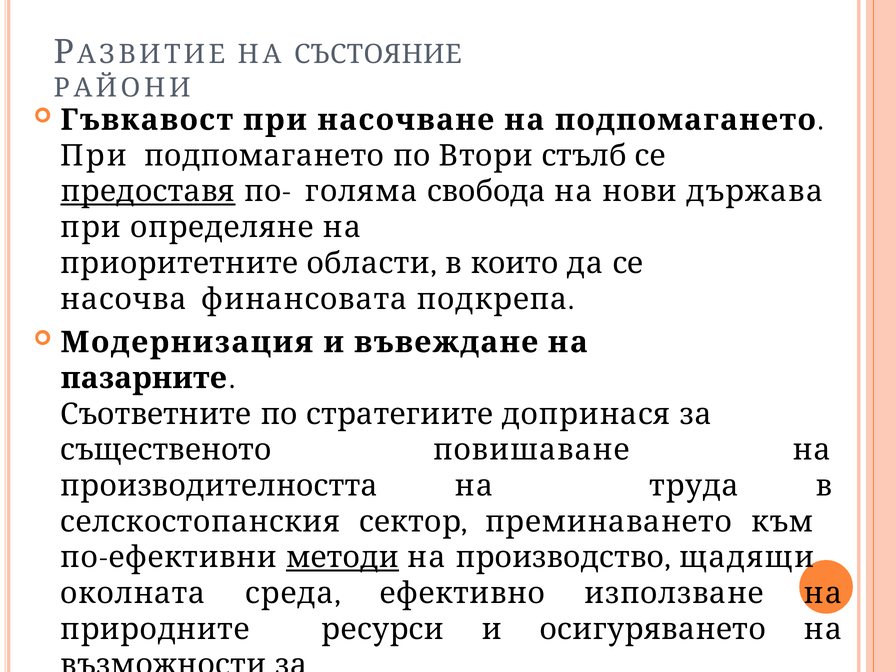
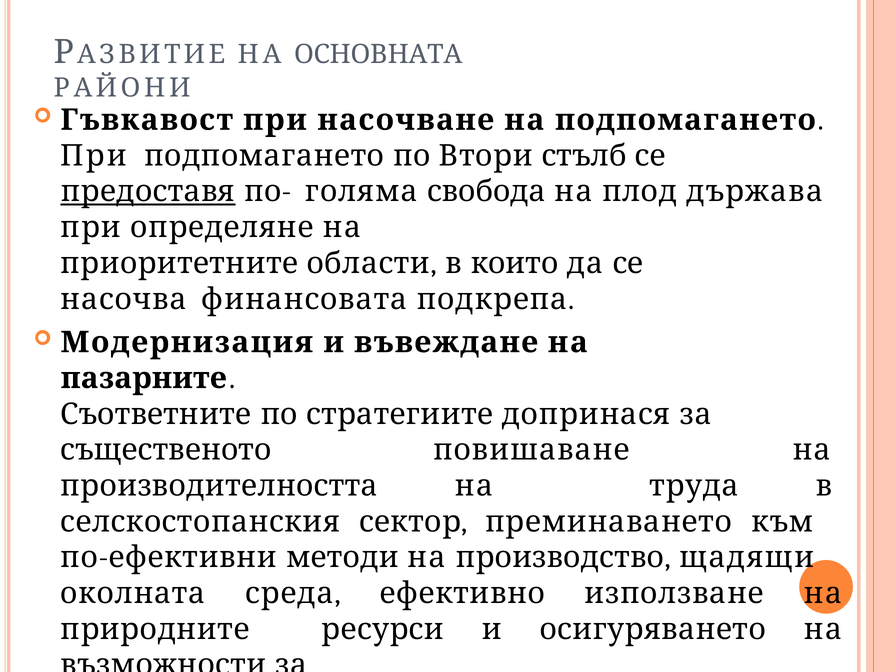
СЪСТОЯНИЕ: СЪСТОЯНИЕ -> ОСНОВНАТА (378, 54)
нови: нови -> плод (640, 192)
методи underline: present -> none (343, 558)
